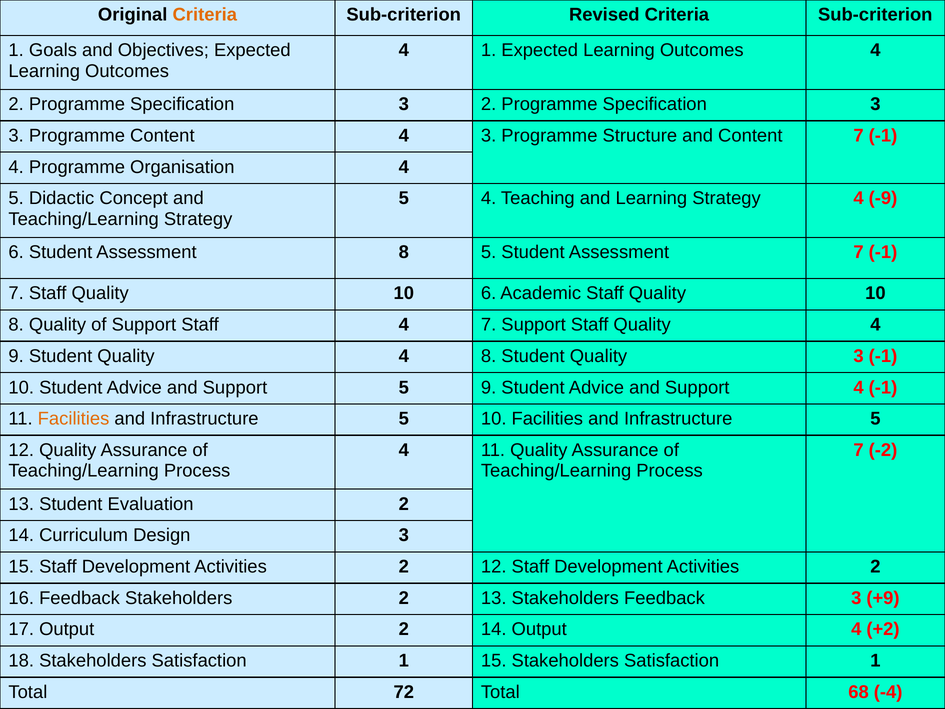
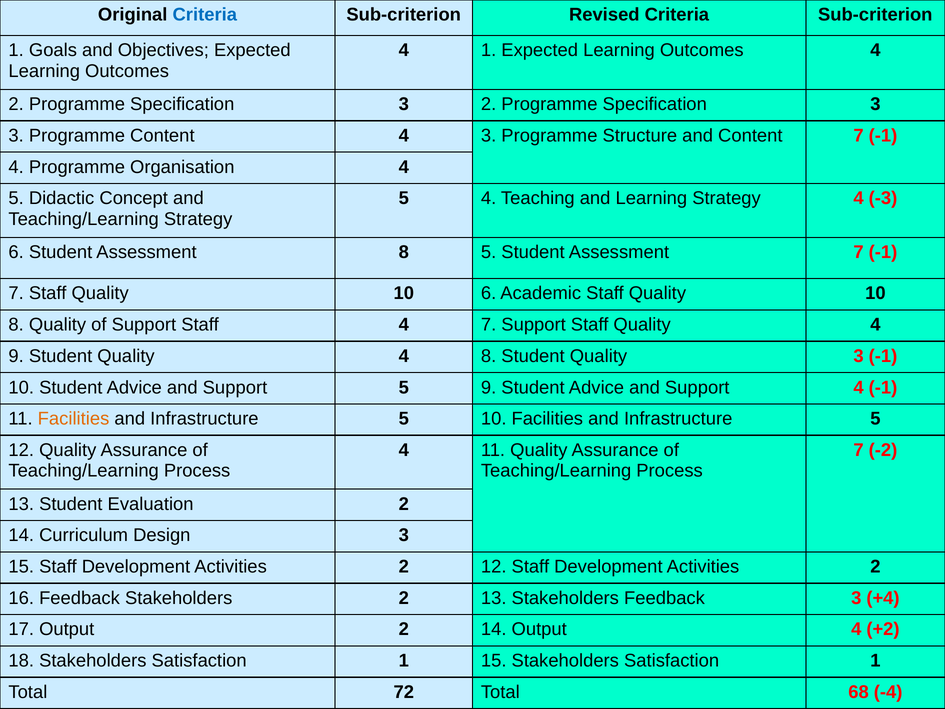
Criteria colour: orange -> blue (205, 15)
-9: -9 -> -3 (883, 198)
+9: +9 -> +4 (883, 598)
